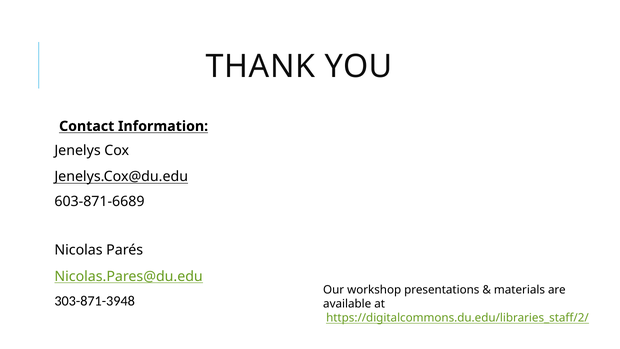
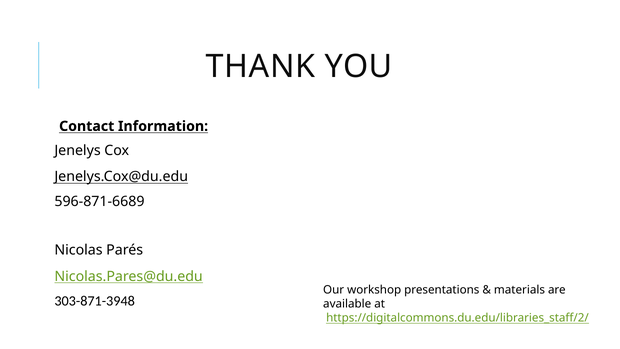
603-871-6689: 603-871-6689 -> 596-871-6689 (99, 201)
